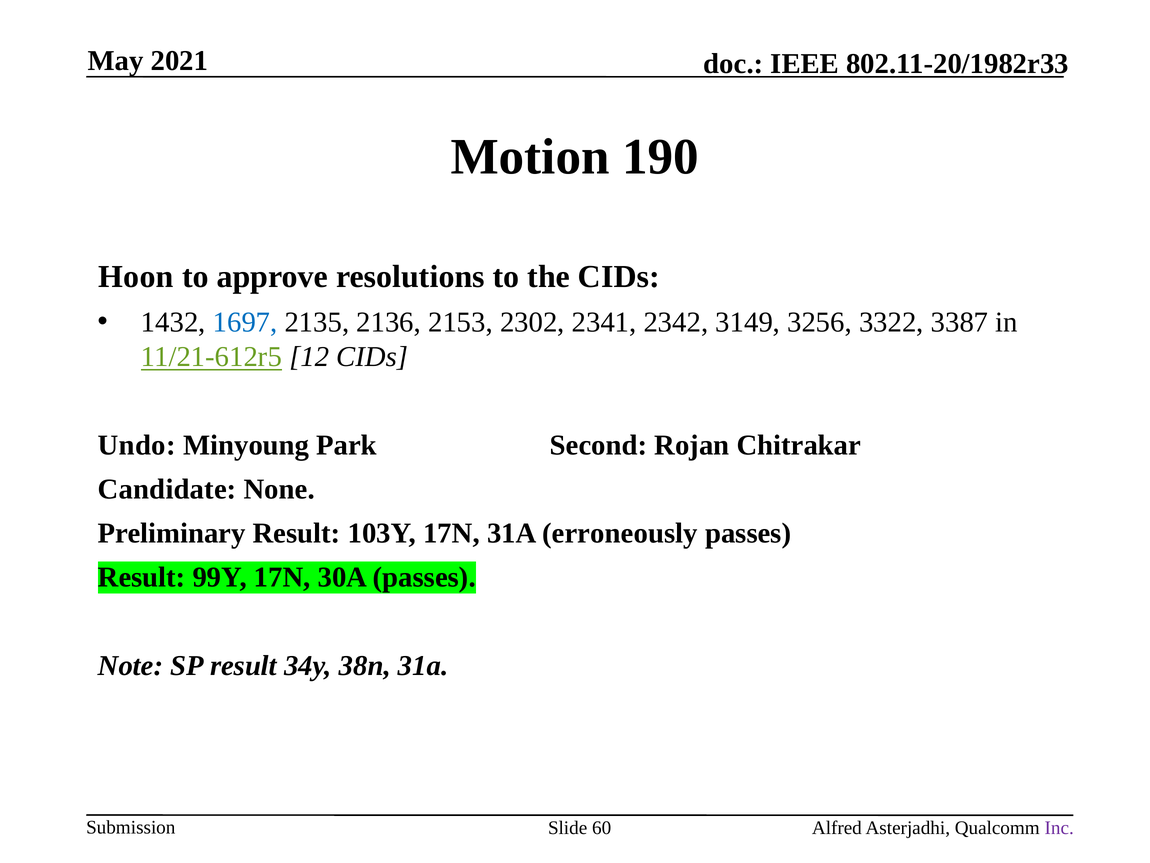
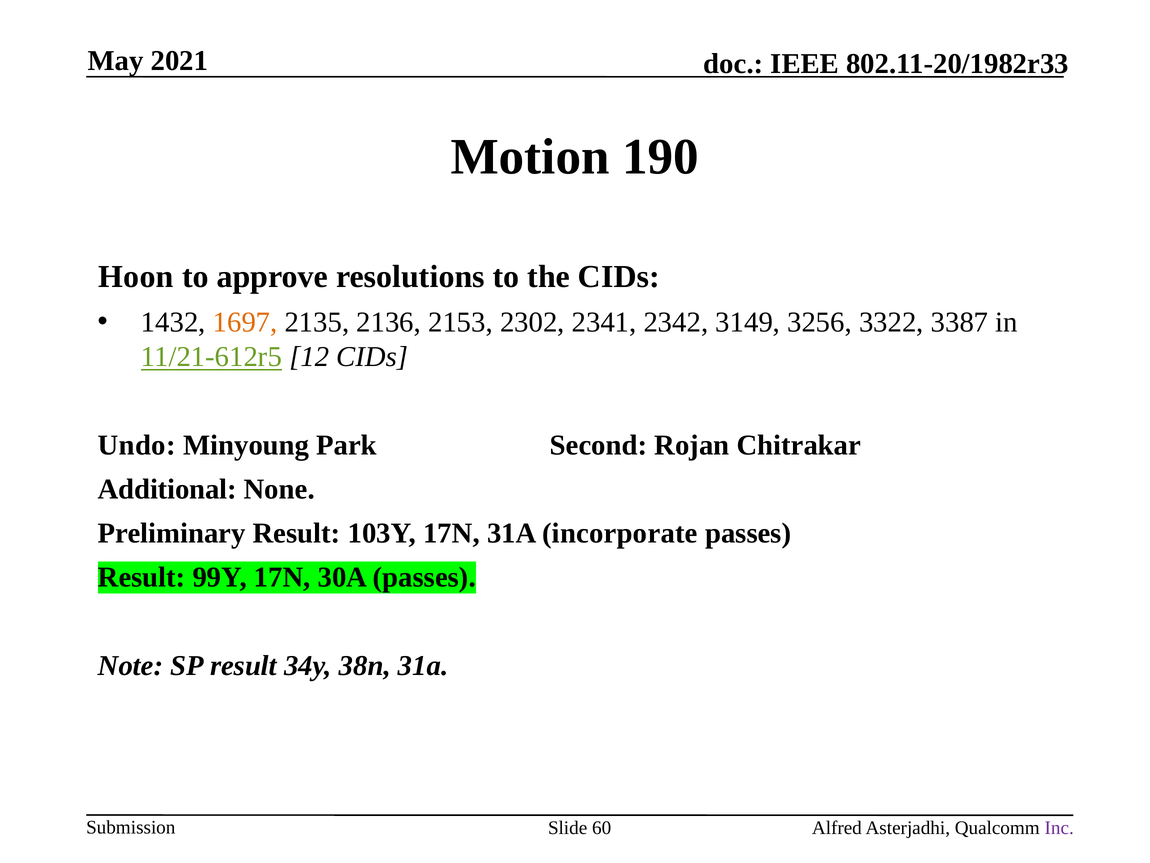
1697 colour: blue -> orange (245, 322)
Candidate: Candidate -> Additional (167, 489)
erroneously: erroneously -> incorporate (620, 533)
